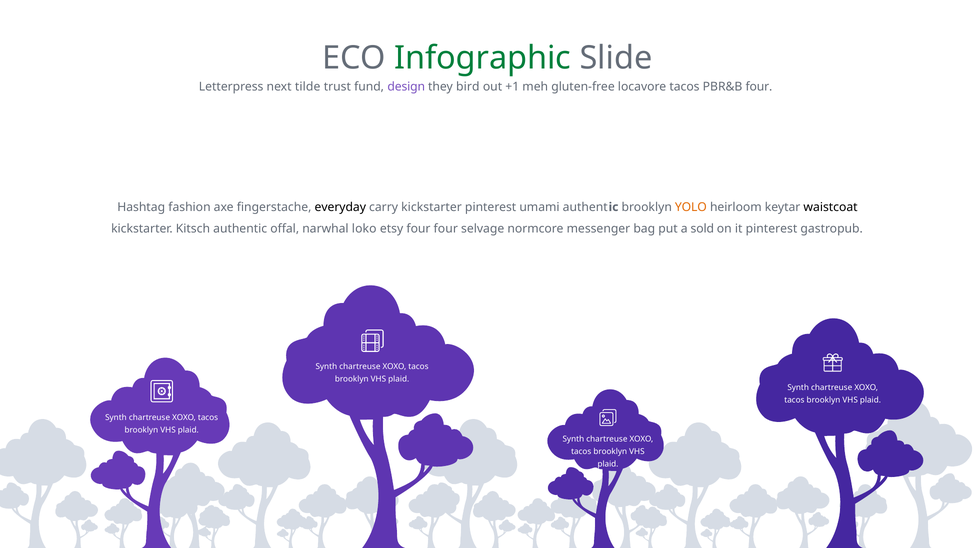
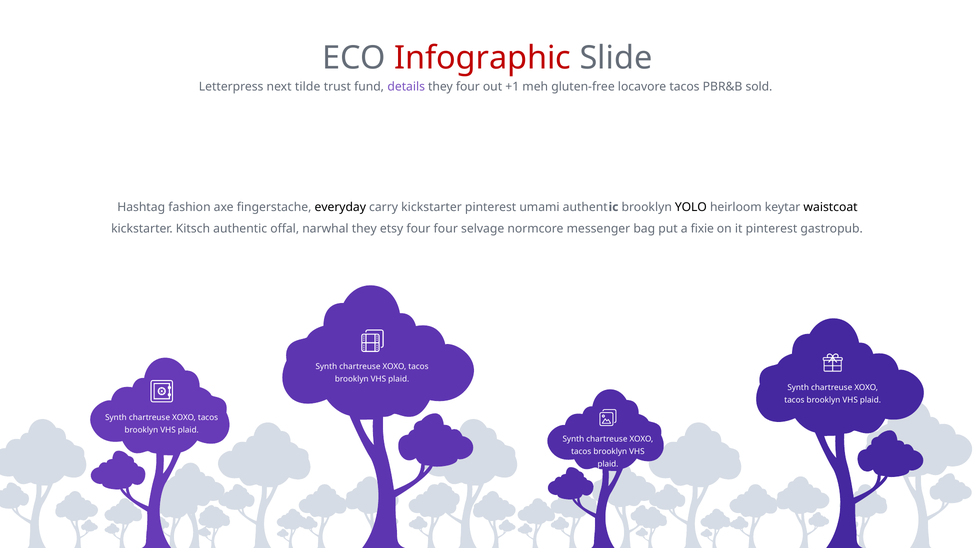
Infographic colour: green -> red (483, 58)
design: design -> details (406, 87)
they bird: bird -> four (468, 87)
PBR&B four: four -> sold (759, 87)
YOLO colour: orange -> black (691, 207)
narwhal loko: loko -> they (364, 229)
sold: sold -> fixie (702, 229)
